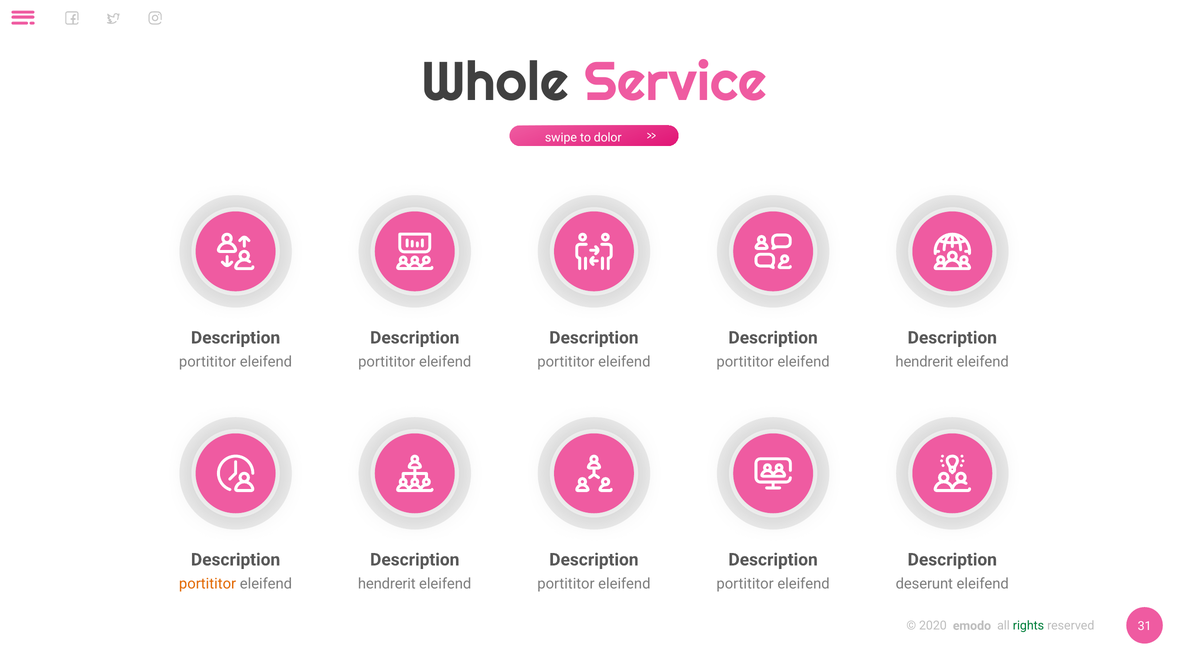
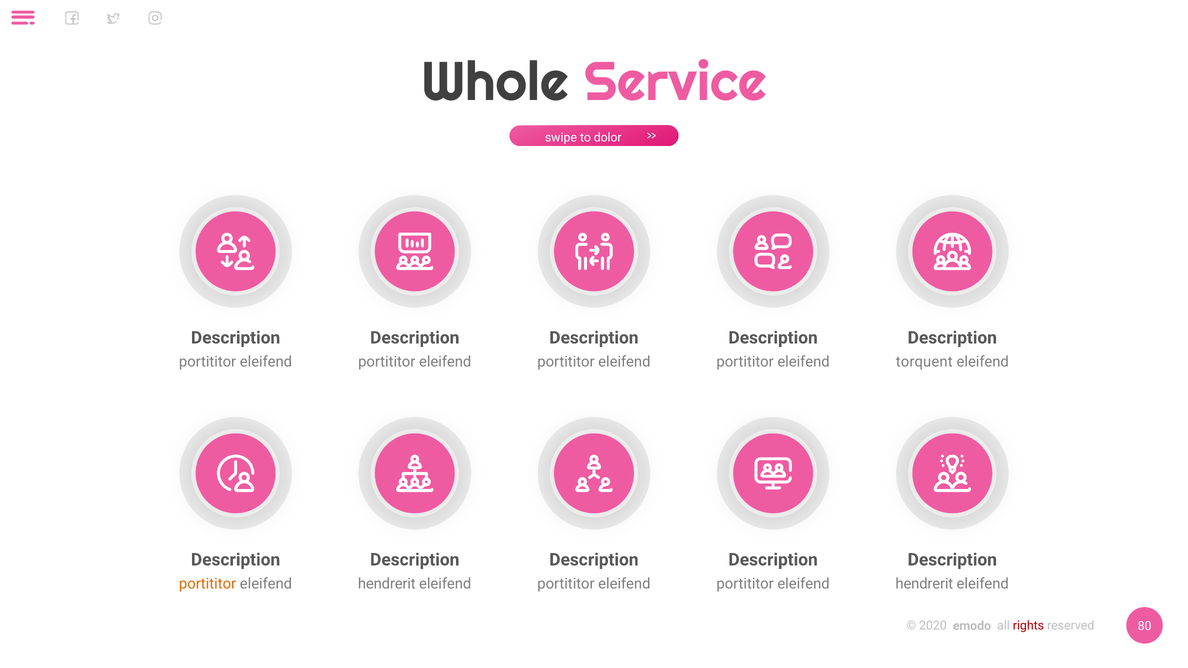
hendrerit: hendrerit -> torquent (924, 362)
deserunt: deserunt -> hendrerit (924, 584)
rights colour: green -> red (1028, 626)
31: 31 -> 80 (1145, 626)
